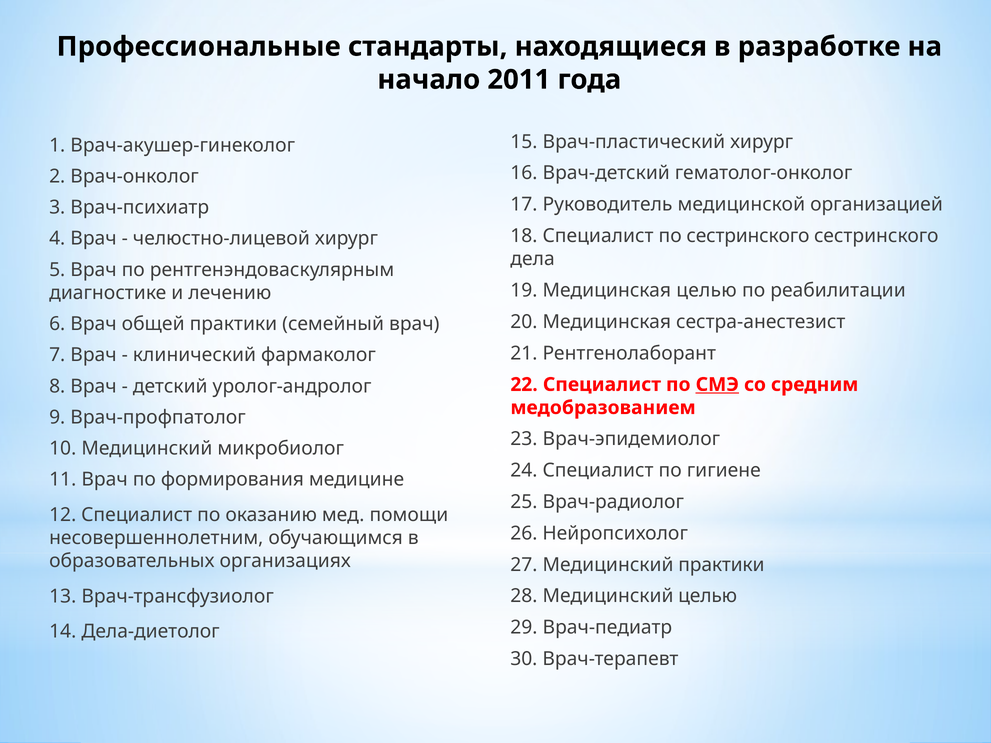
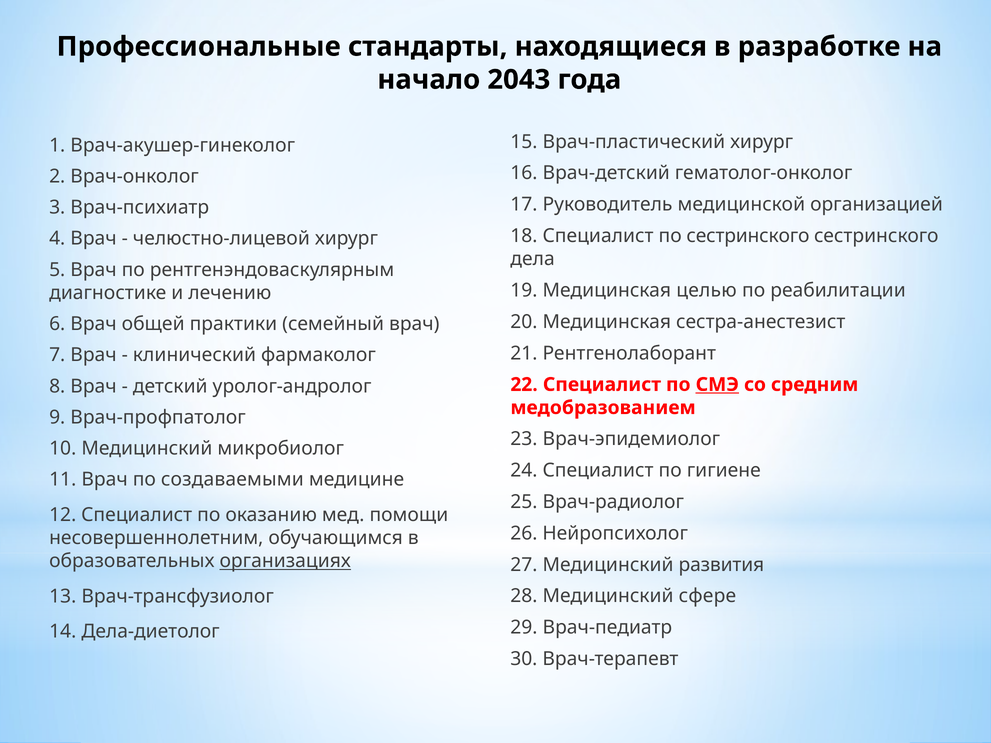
2011: 2011 -> 2043 (519, 80)
формирования: формирования -> создаваемыми (232, 480)
организациях underline: none -> present (285, 561)
Медицинский практики: практики -> развития (721, 565)
Медицинский целью: целью -> сфере (707, 596)
